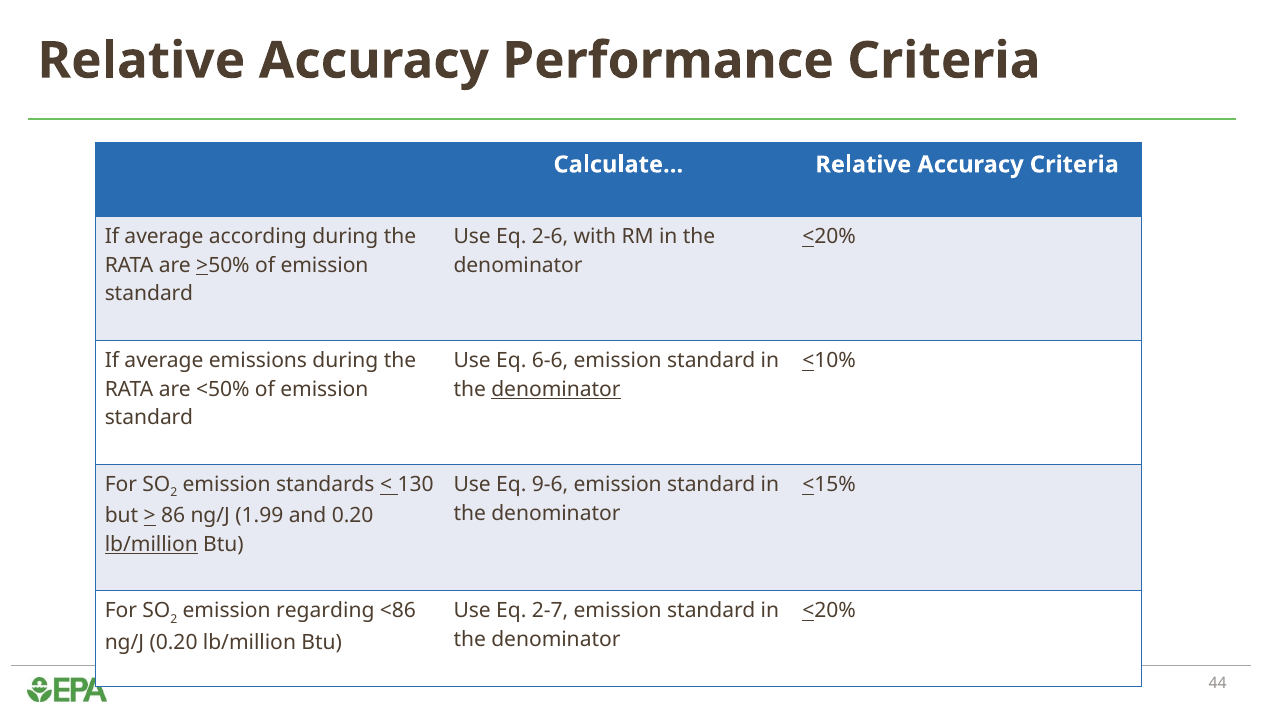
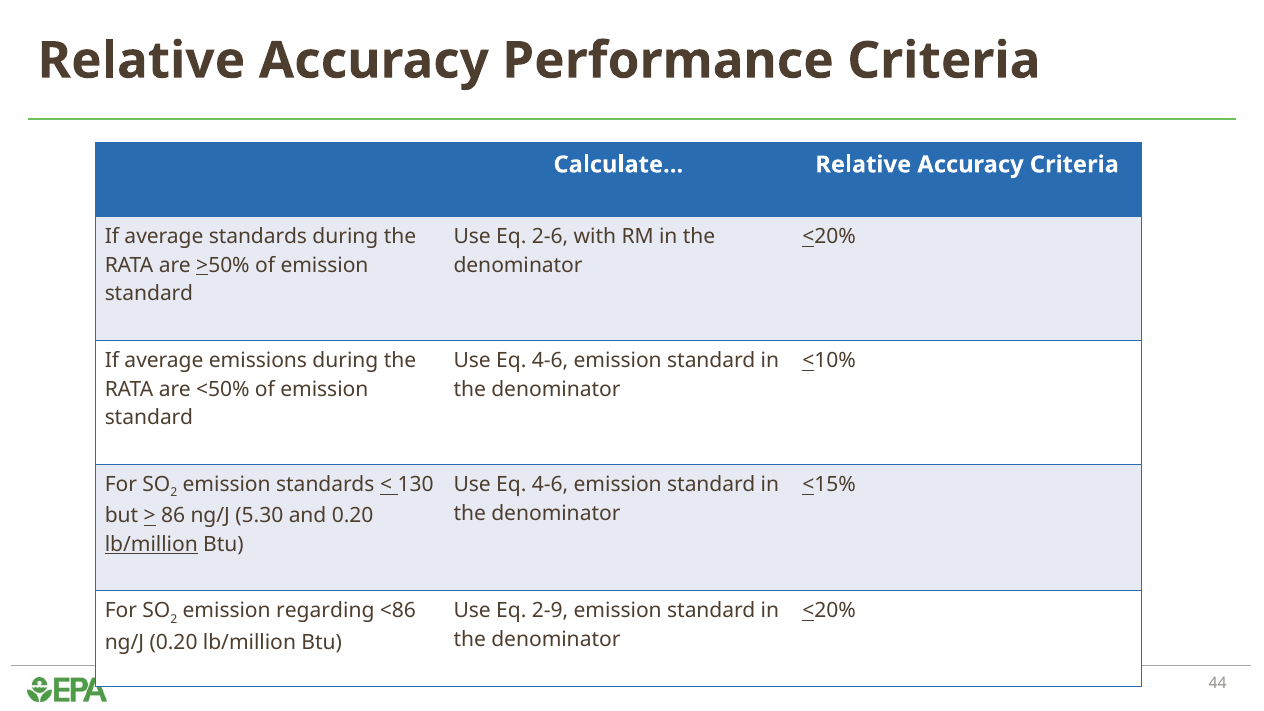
average according: according -> standards (258, 237)
6-6: 6-6 -> 4-6 (550, 361)
denominator underline: present -> none (556, 389)
9-6: 9-6 -> 4-6 (550, 484)
1.99: 1.99 -> 5.30 (259, 516)
2-7: 2-7 -> 2-9 (550, 611)
